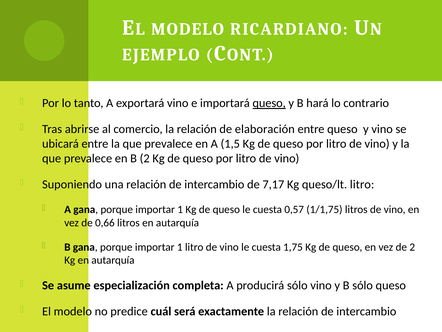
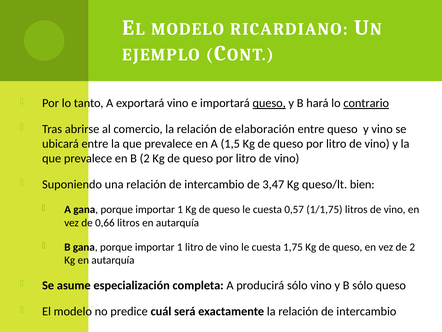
contrario underline: none -> present (366, 103)
7,17: 7,17 -> 3,47 (273, 184)
queso/lt litro: litro -> bien (362, 184)
